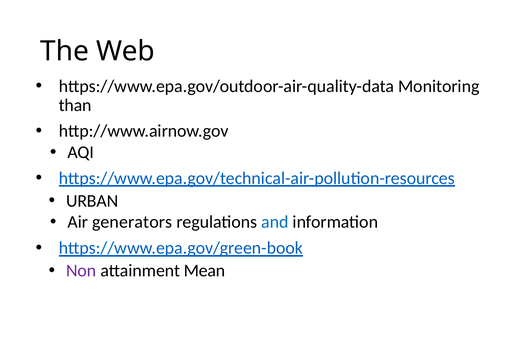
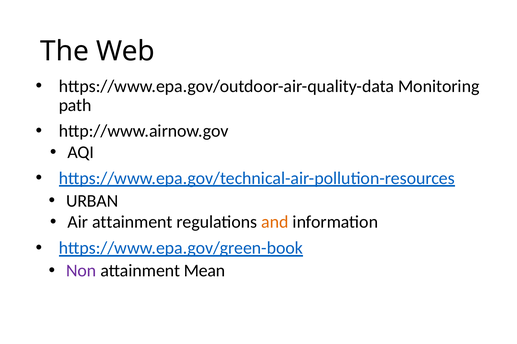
than: than -> path (75, 106)
Air generators: generators -> attainment (132, 223)
and colour: blue -> orange (275, 223)
